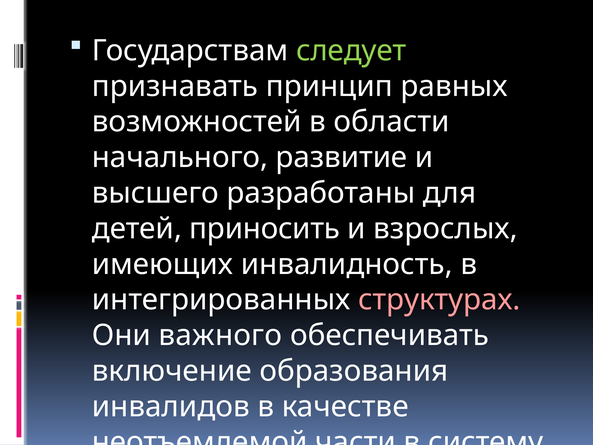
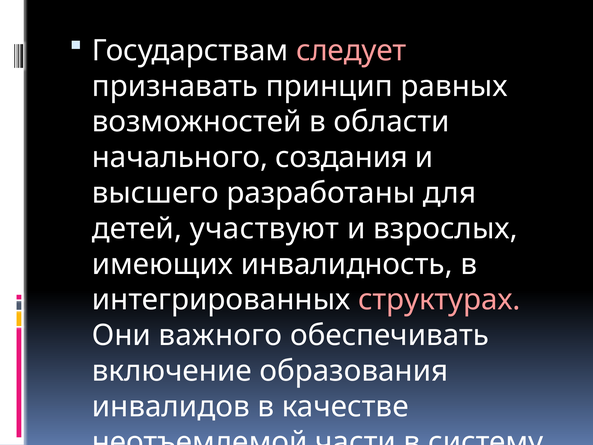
следует colour: light green -> pink (351, 51)
развитие: развитие -> создания (342, 157)
приносить: приносить -> участвуют (264, 228)
